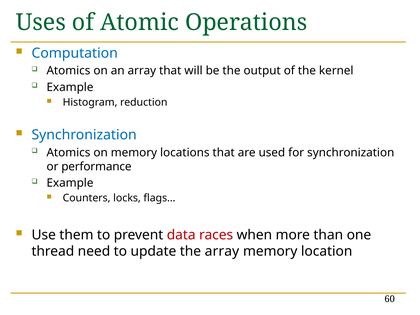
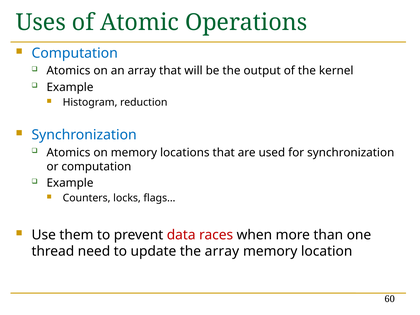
or performance: performance -> computation (96, 167)
